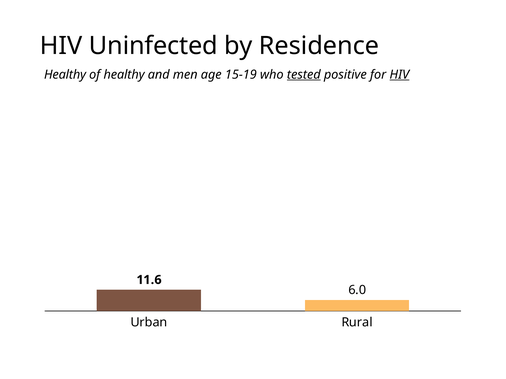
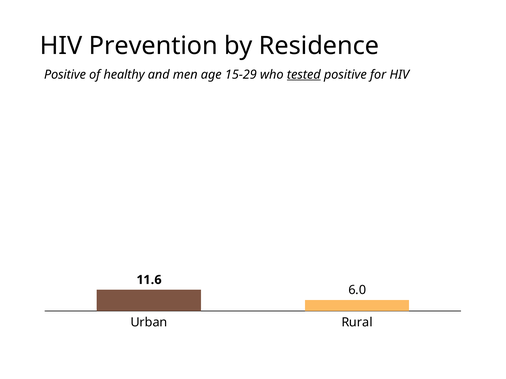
Uninfected: Uninfected -> Prevention (153, 46)
Healthy: Healthy -> Positive (65, 75)
15-19: 15-19 -> 15-29 (241, 75)
HIV underline: present -> none (399, 75)
